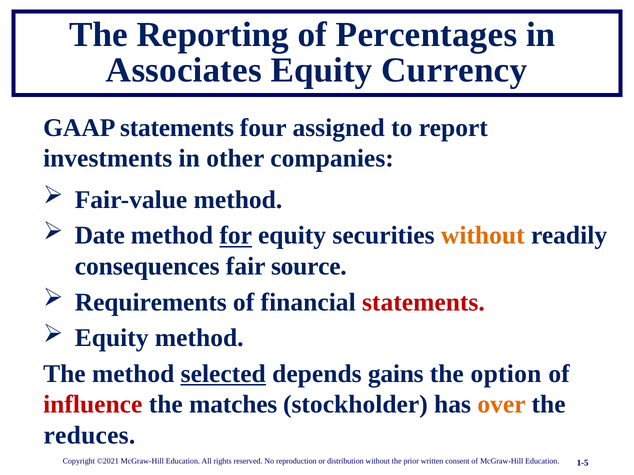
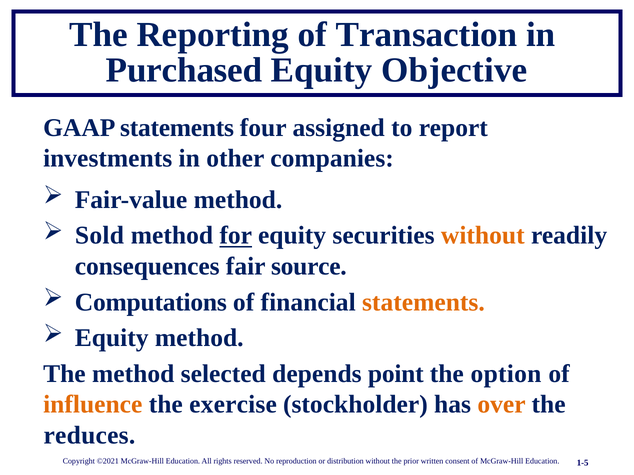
Percentages: Percentages -> Transaction (427, 34)
Associates: Associates -> Purchased (184, 70)
Currency: Currency -> Objective (454, 70)
Date: Date -> Sold (99, 236)
Requirements: Requirements -> Computations (151, 302)
statements colour: red -> orange (423, 302)
selected underline: present -> none (223, 374)
gains: gains -> point (396, 374)
influence colour: red -> orange (93, 405)
matches: matches -> exercise (233, 405)
